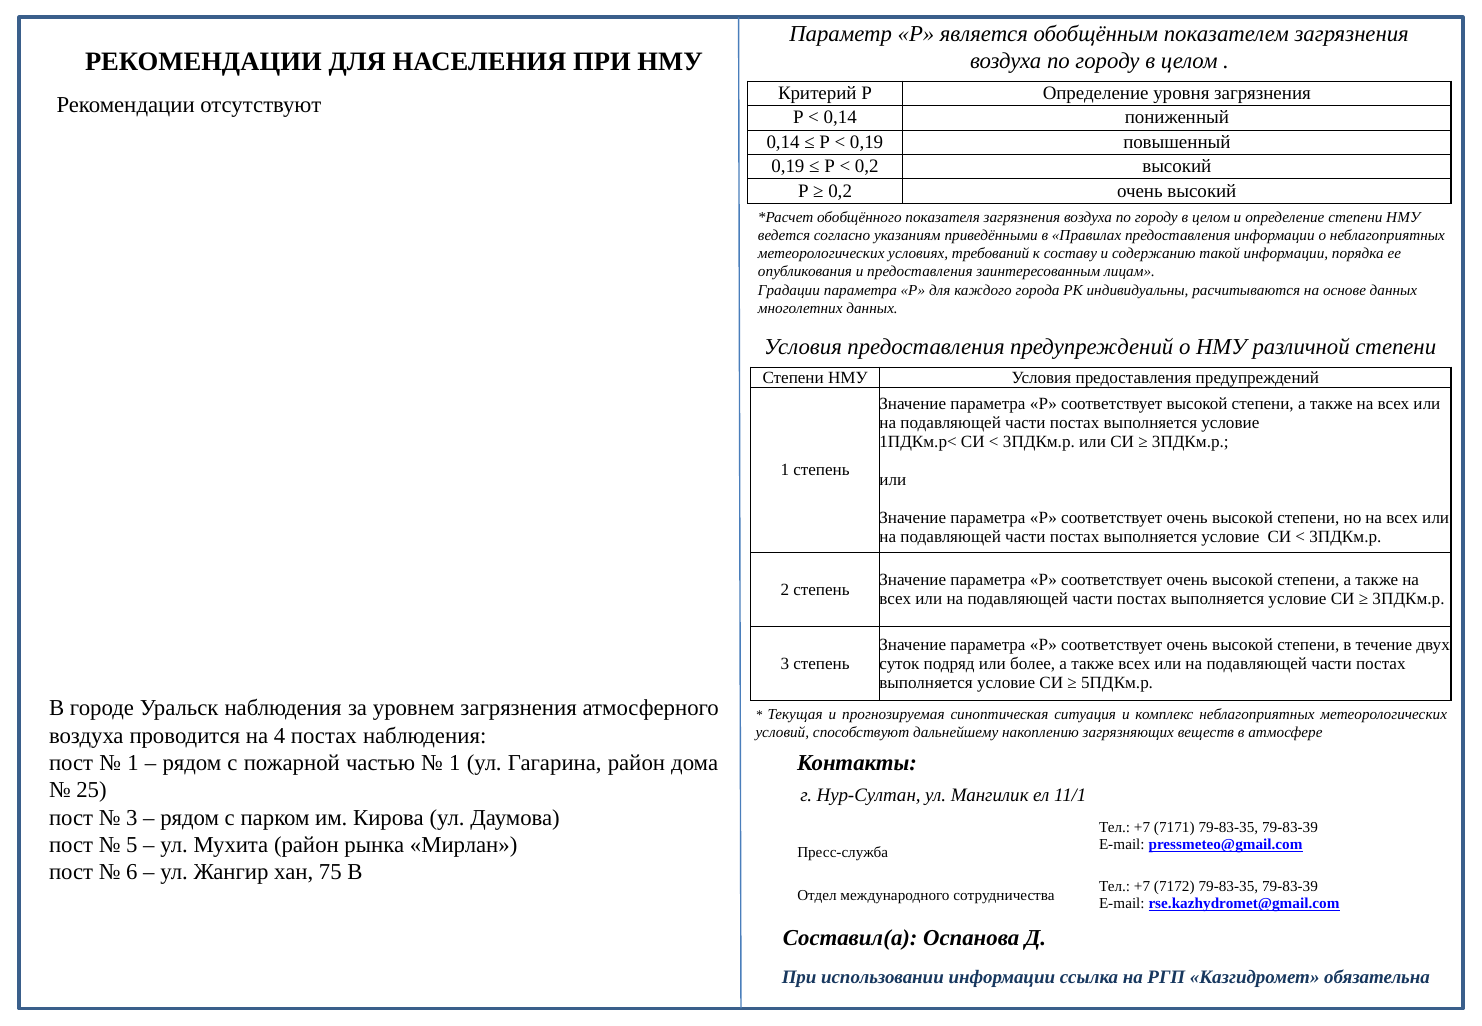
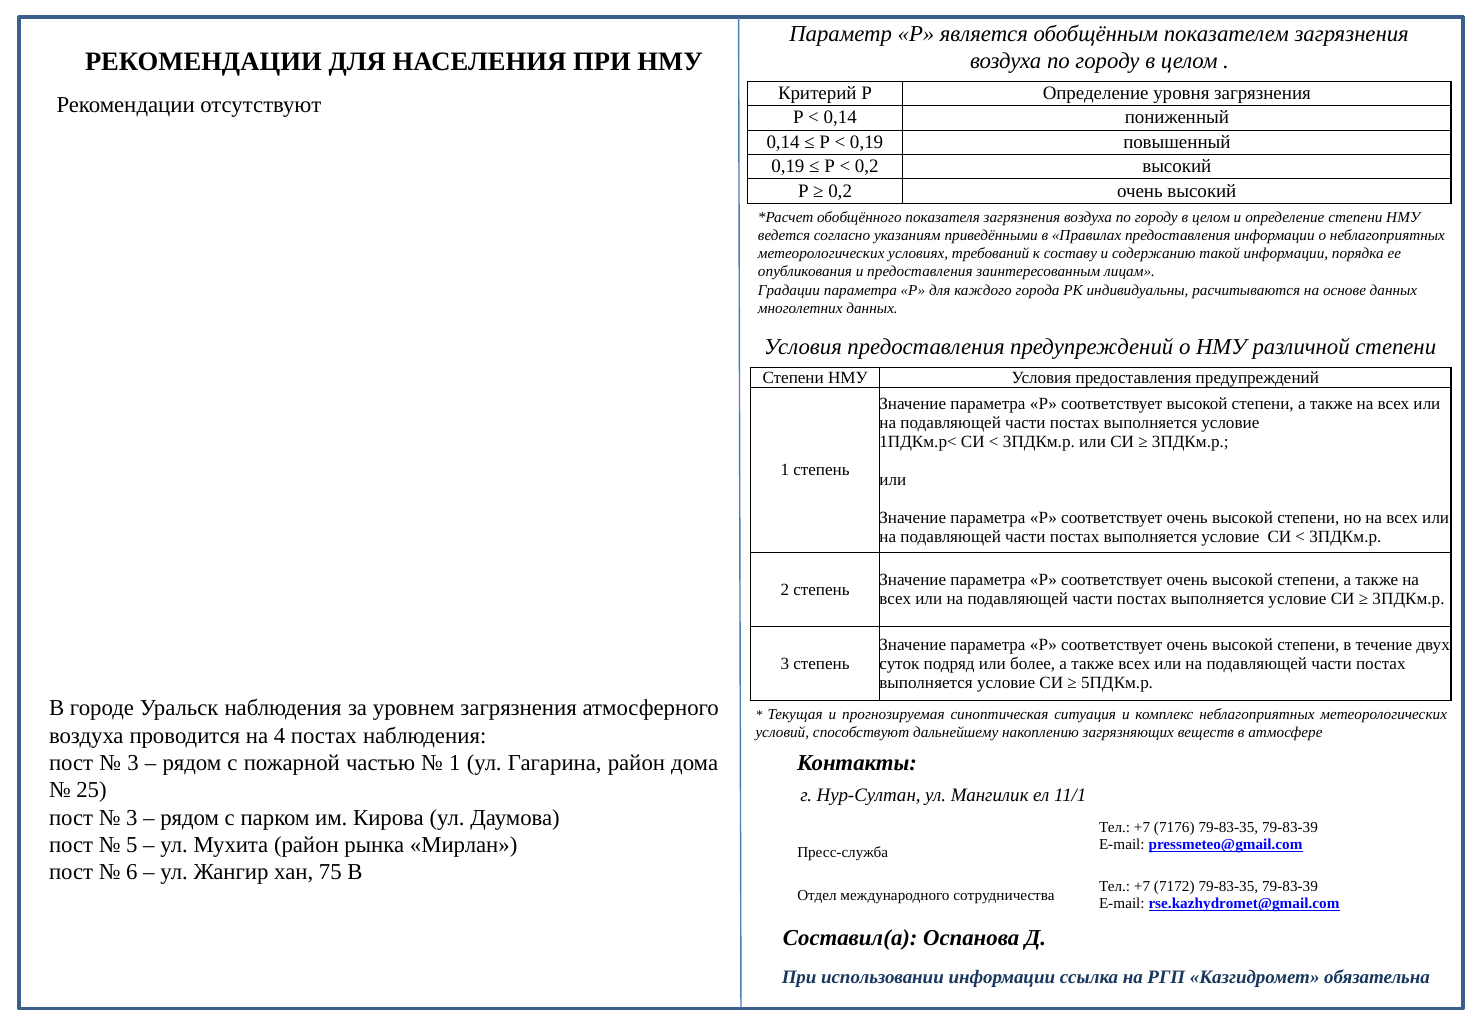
1: 1 -> 3 (133, 763)
7171: 7171 -> 7176 (1174, 827)
